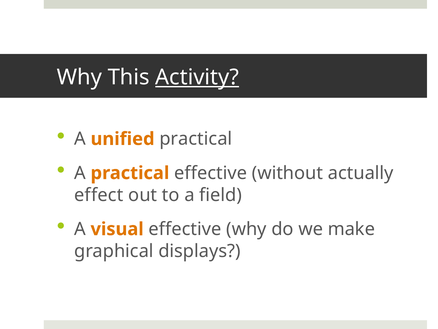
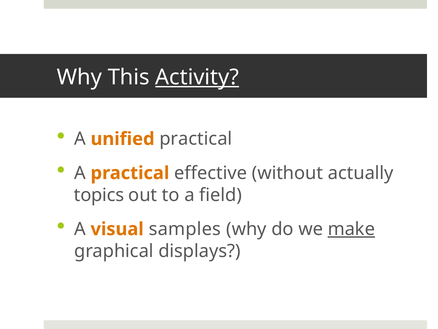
effect: effect -> topics (99, 195)
visual effective: effective -> samples (185, 229)
make underline: none -> present (351, 229)
